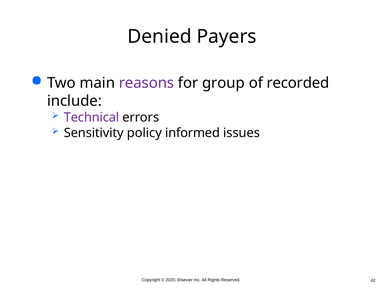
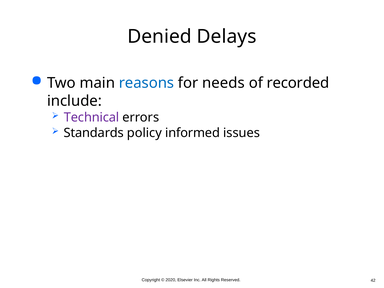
Payers: Payers -> Delays (227, 37)
reasons colour: purple -> blue (146, 83)
group: group -> needs (223, 83)
Sensitivity: Sensitivity -> Standards (94, 133)
